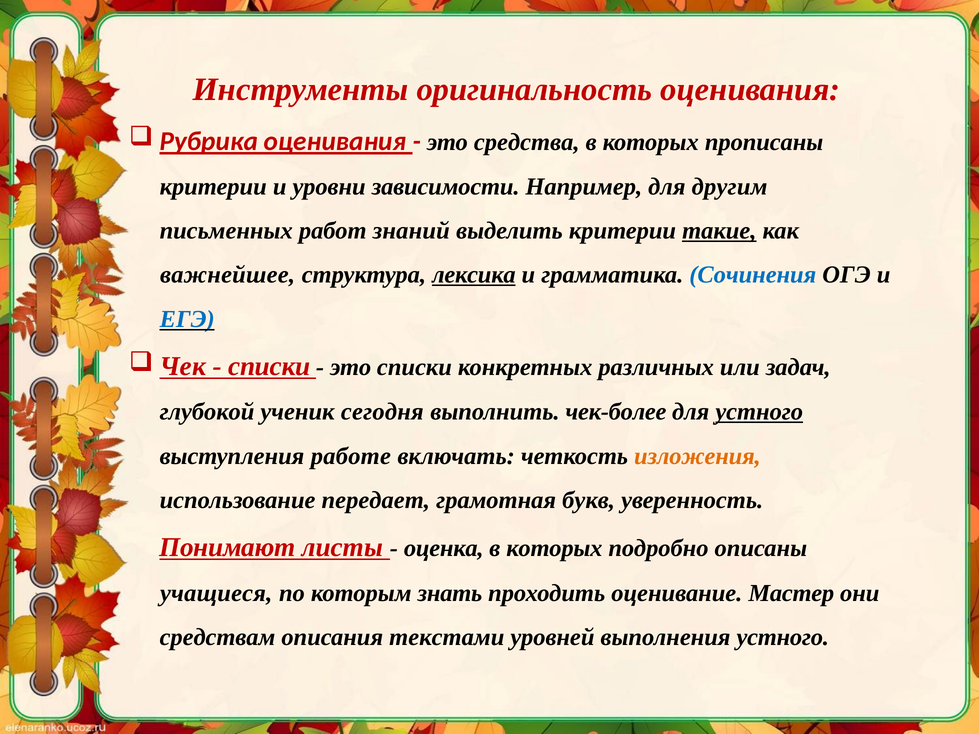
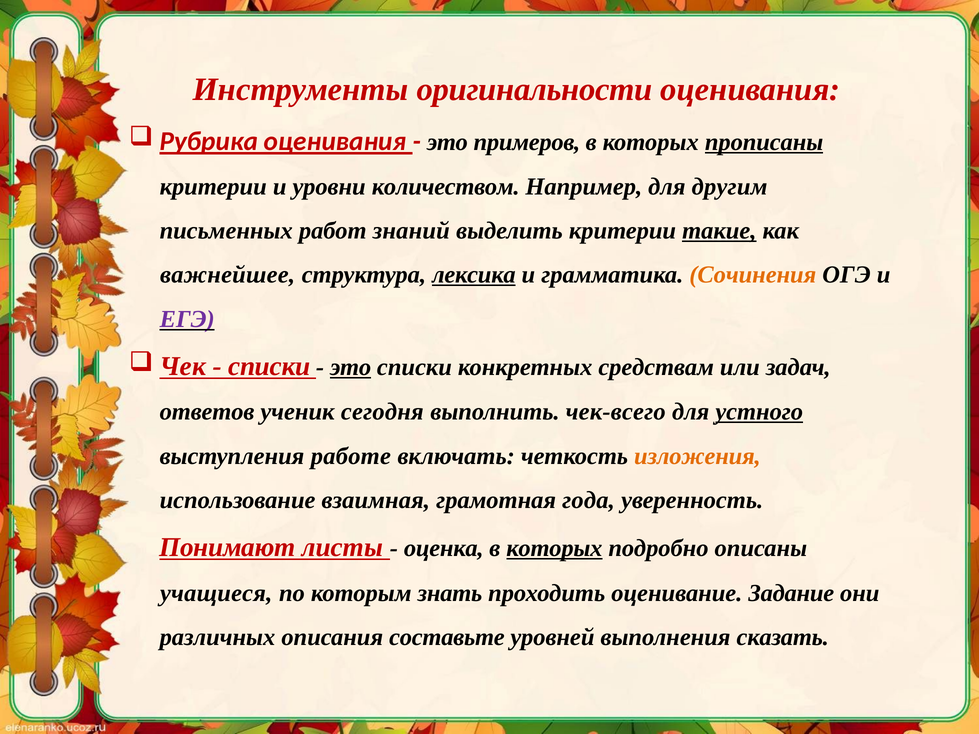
оригинальность: оригинальность -> оригинальности (535, 90)
средства: средства -> примеров (527, 142)
прописаны underline: none -> present (764, 142)
зависимости: зависимости -> количеством (446, 187)
Сочинения colour: blue -> orange (753, 275)
ЕГЭ colour: blue -> purple (187, 319)
это underline: none -> present (351, 367)
различных: различных -> средствам (656, 367)
глубокой: глубокой -> ответов (207, 412)
чек-более: чек-более -> чек-всего (616, 412)
передает: передает -> взаимная (376, 500)
букв: букв -> года (589, 500)
которых underline: none -> present (554, 549)
Мастер: Мастер -> Задание (791, 593)
средствам: средствам -> различных (217, 637)
текстами: текстами -> составьте (447, 637)
выполнения устного: устного -> сказать (783, 637)
